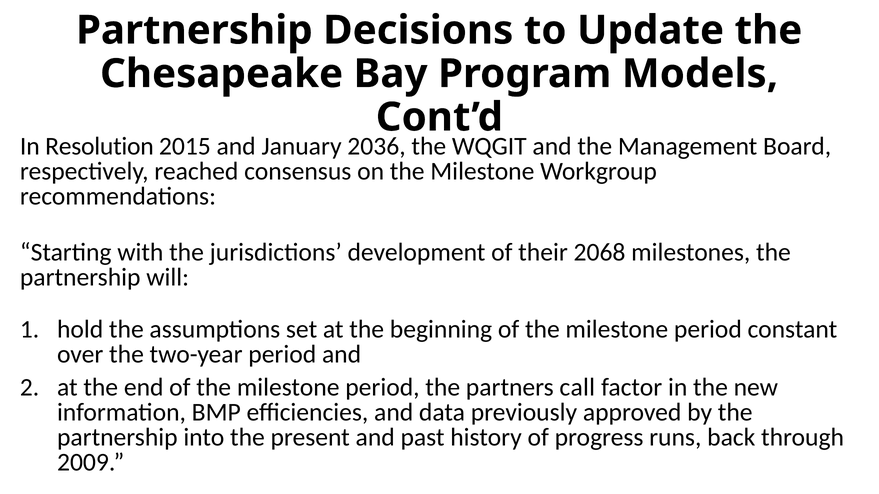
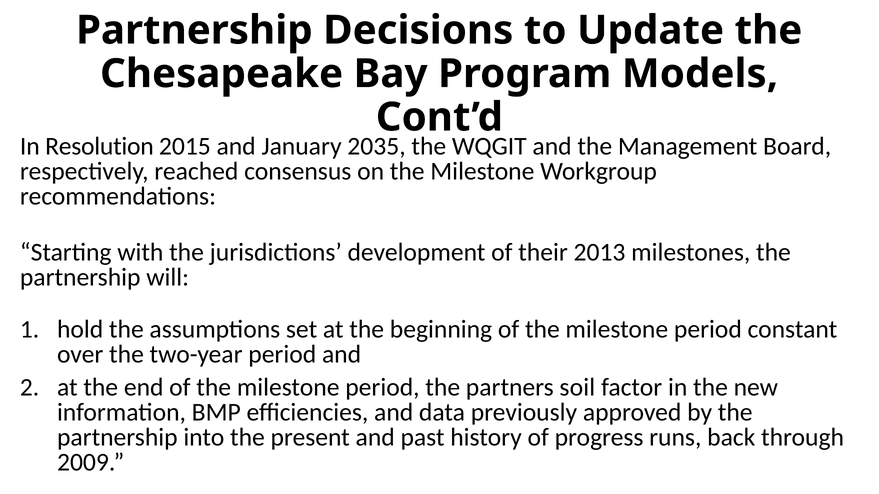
2036: 2036 -> 2035 (377, 146)
2068: 2068 -> 2013 (600, 253)
call: call -> soil (577, 388)
